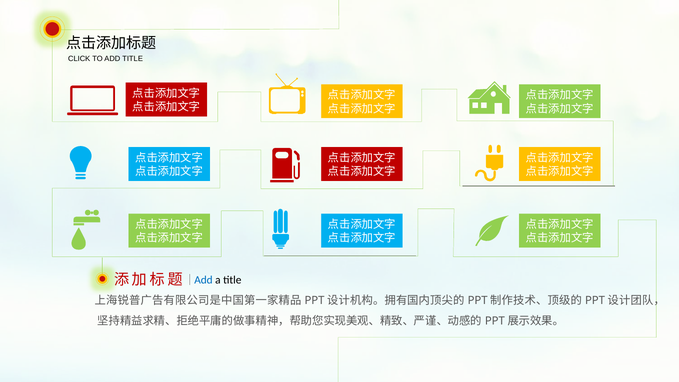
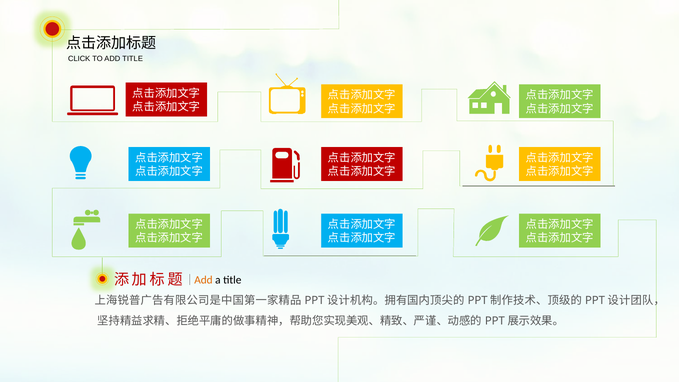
Add colour: blue -> orange (203, 280)
